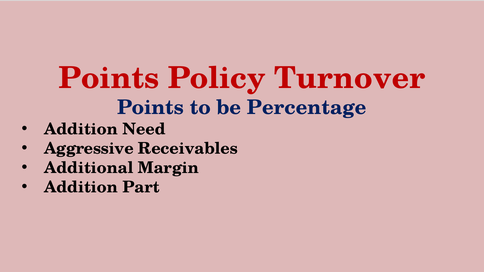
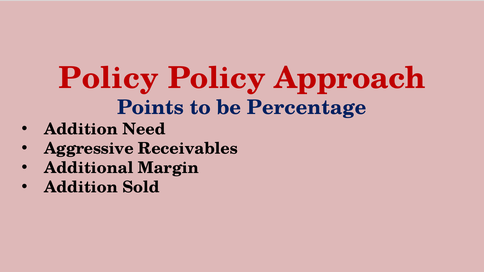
Points: Points -> Policy (109, 78)
Turnover: Turnover -> Approach (350, 78)
Part: Part -> Sold (141, 187)
